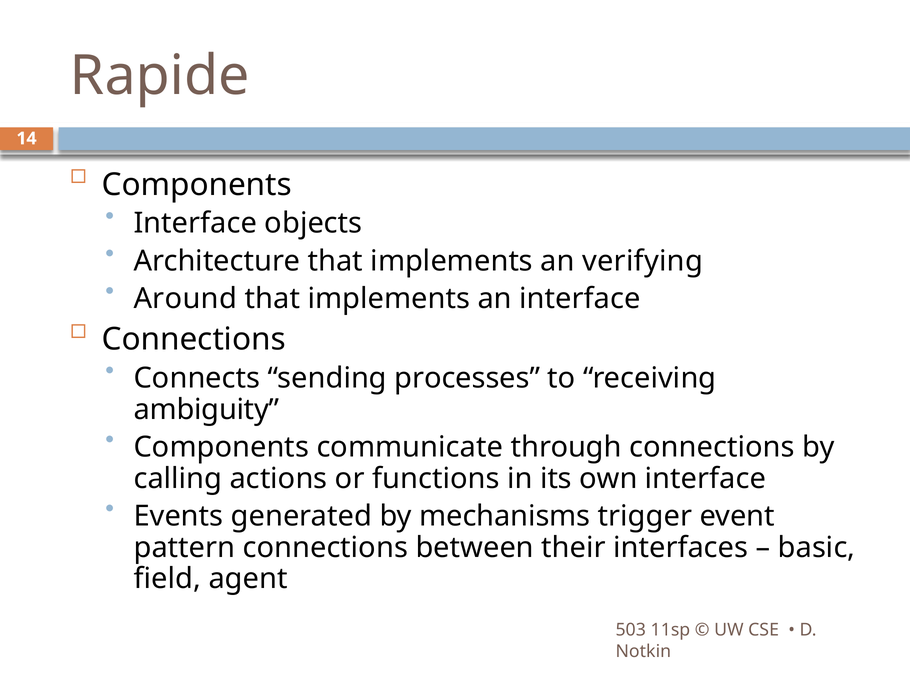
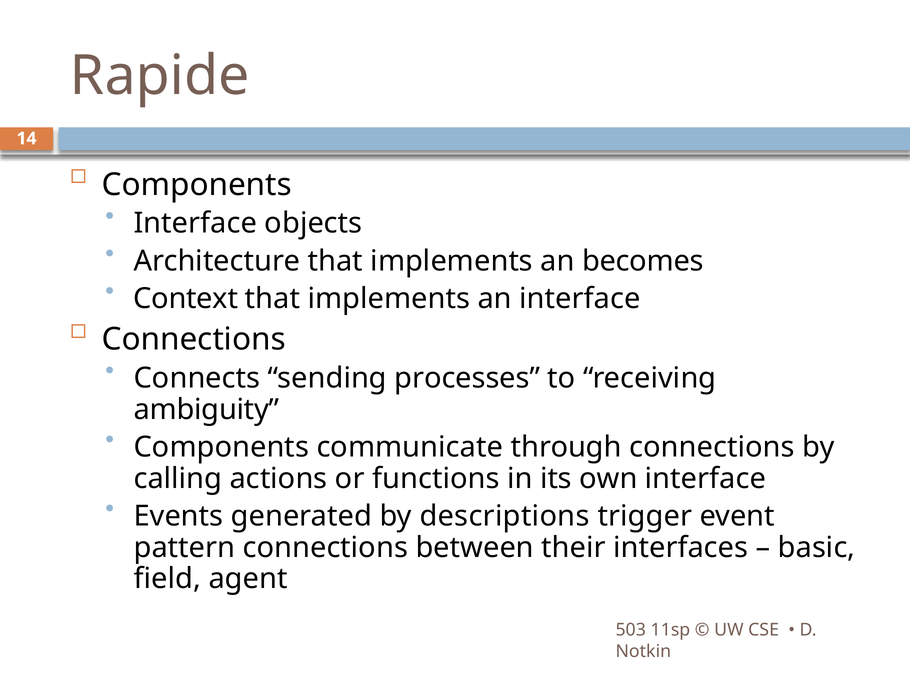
verifying: verifying -> becomes (643, 261)
Around: Around -> Context (186, 299)
mechanisms: mechanisms -> descriptions (505, 516)
